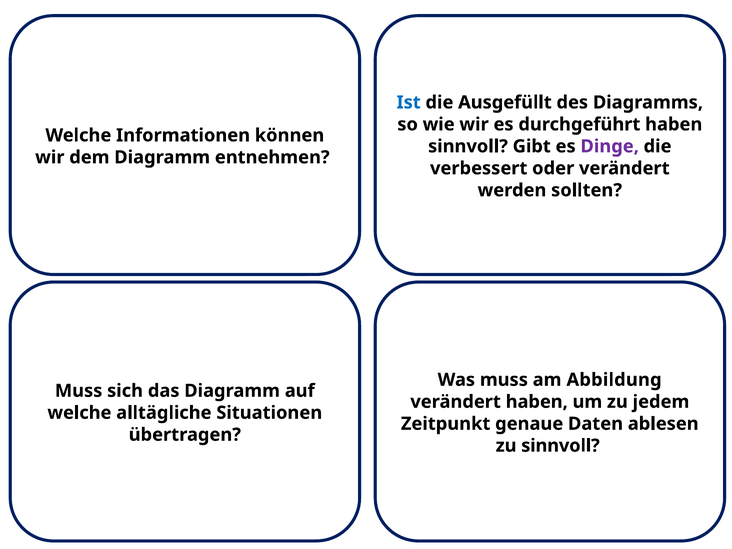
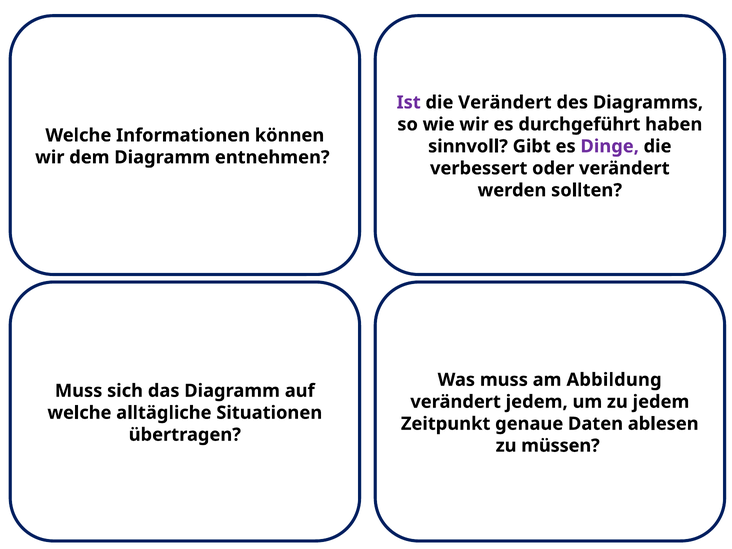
Ist colour: blue -> purple (409, 102)
die Ausgefüllt: Ausgefüllt -> Verändert (505, 102)
verändert haben: haben -> jedem (537, 402)
zu sinnvoll: sinnvoll -> müssen (560, 446)
